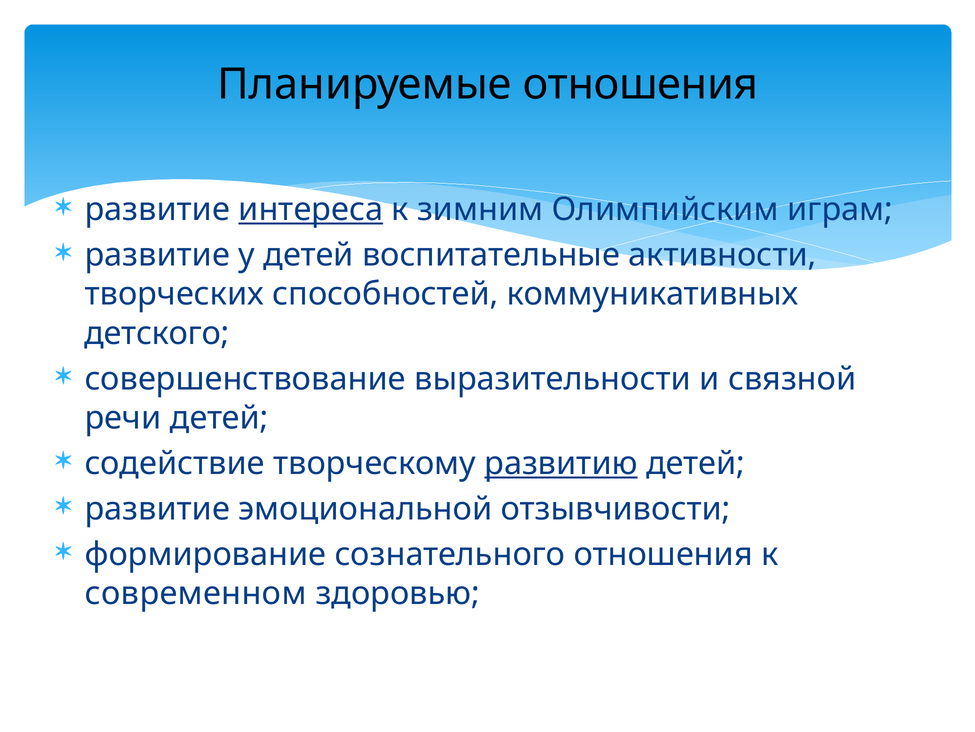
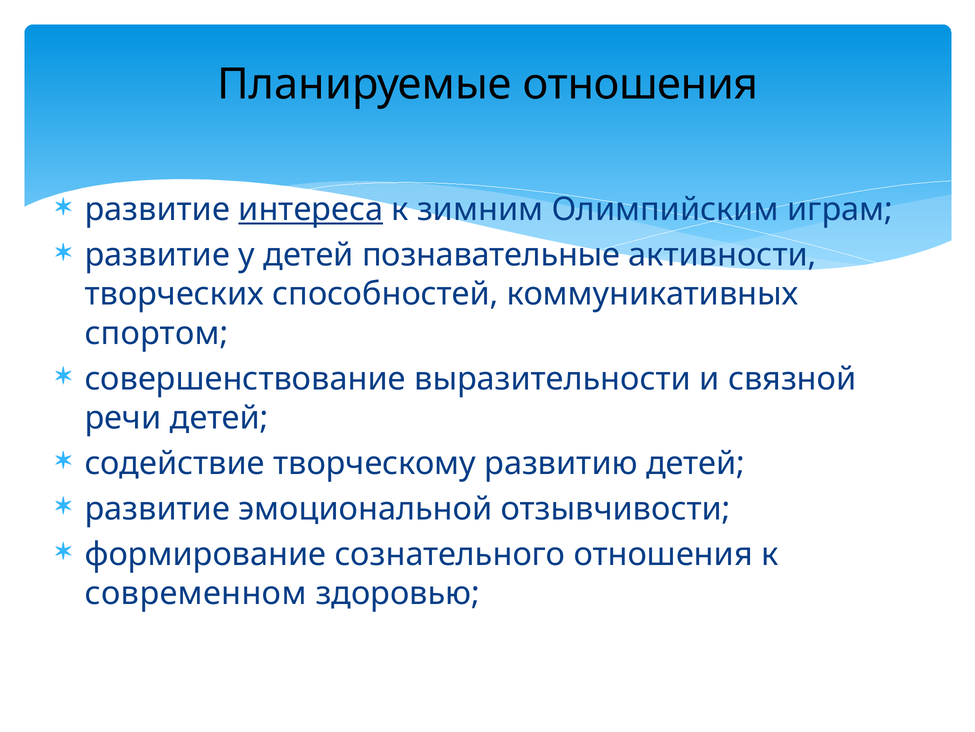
воспитательные: воспитательные -> познавательные (491, 255)
детского: детского -> спортом (157, 333)
развитию underline: present -> none (561, 463)
